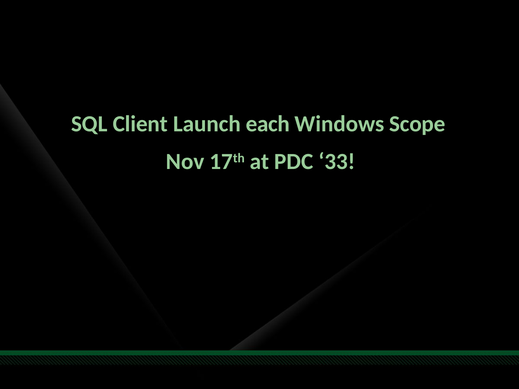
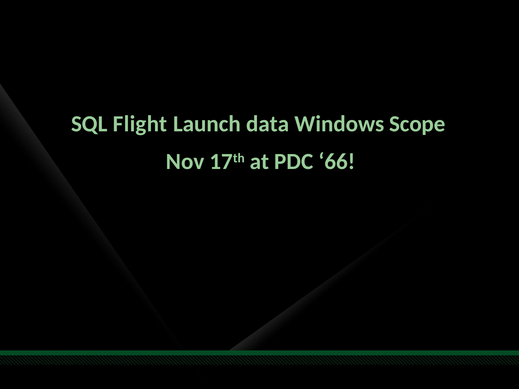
Client: Client -> Flight (140, 124)
each: each -> data (268, 124)
33: 33 -> 66 (337, 162)
